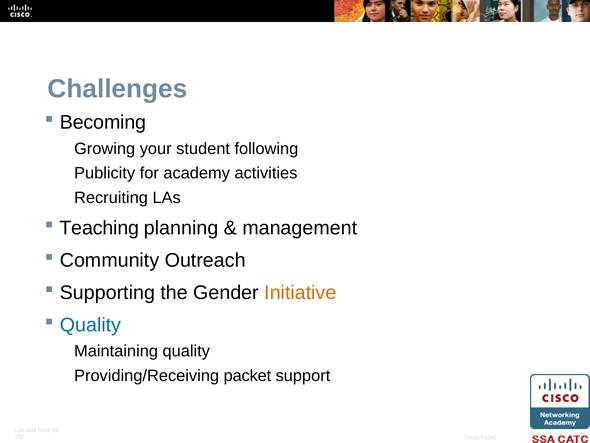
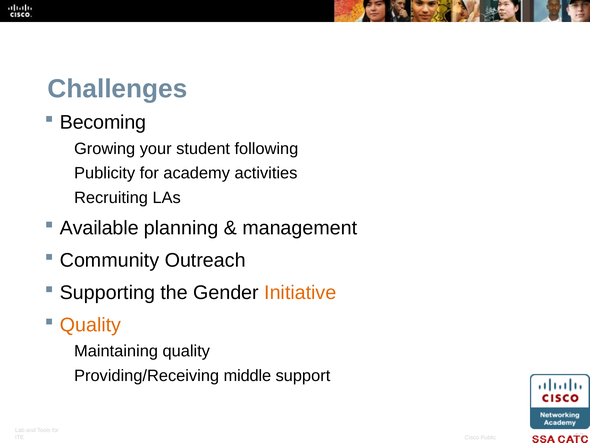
Teaching: Teaching -> Available (99, 228)
Quality colour: blue -> orange (90, 325)
packet: packet -> middle (247, 375)
